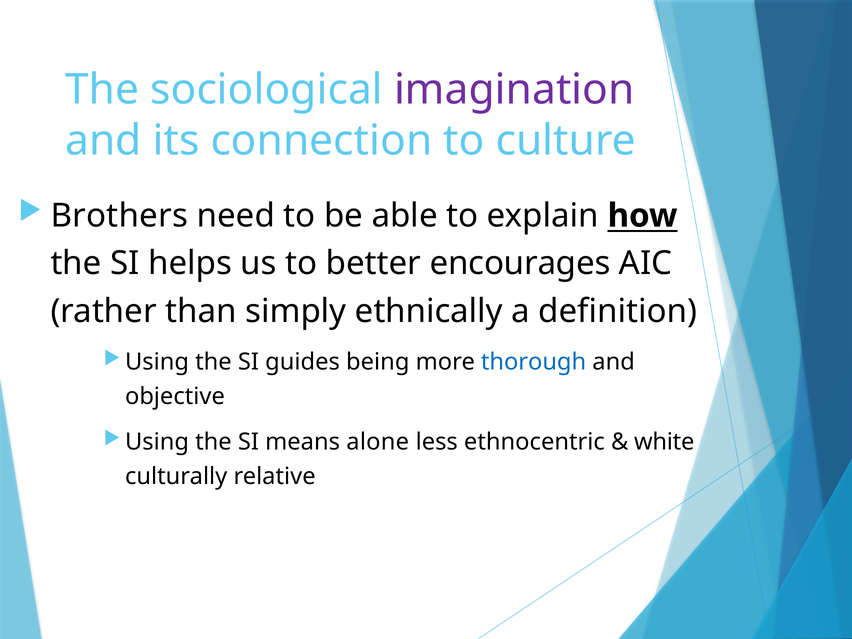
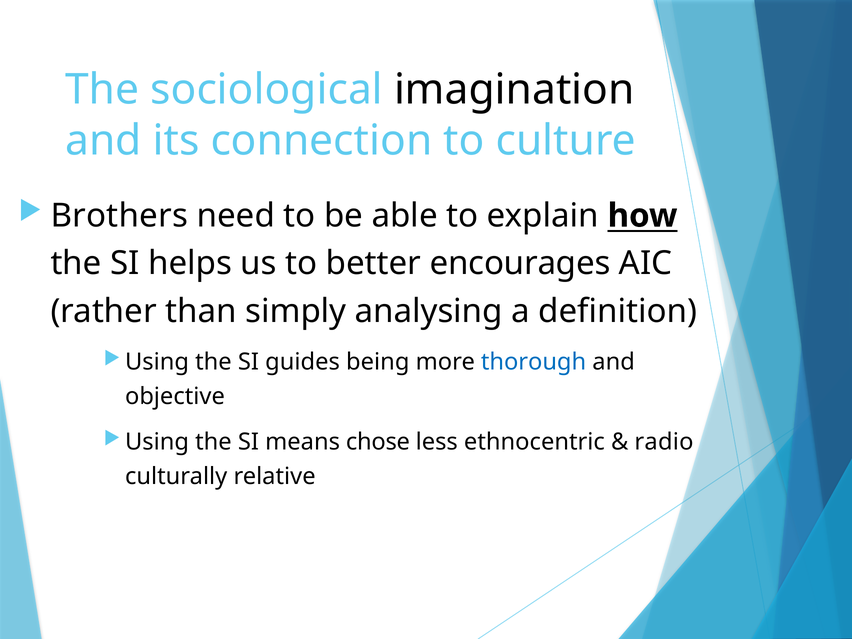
imagination colour: purple -> black (514, 90)
ethnically: ethnically -> analysing (429, 311)
alone: alone -> chose (378, 442)
white: white -> radio (664, 442)
